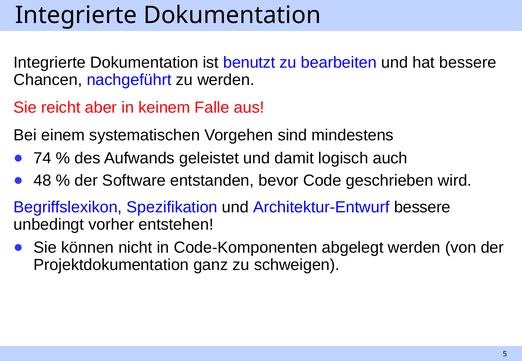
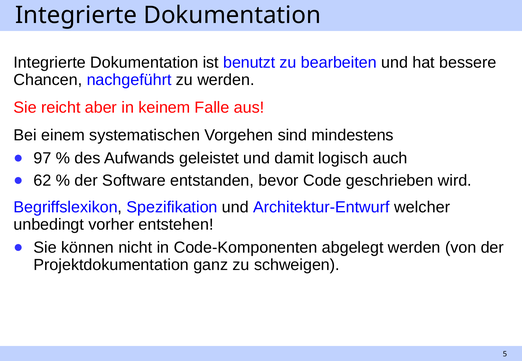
74: 74 -> 97 (43, 158)
48: 48 -> 62 (43, 181)
Architektur-Entwurf bessere: bessere -> welcher (422, 208)
